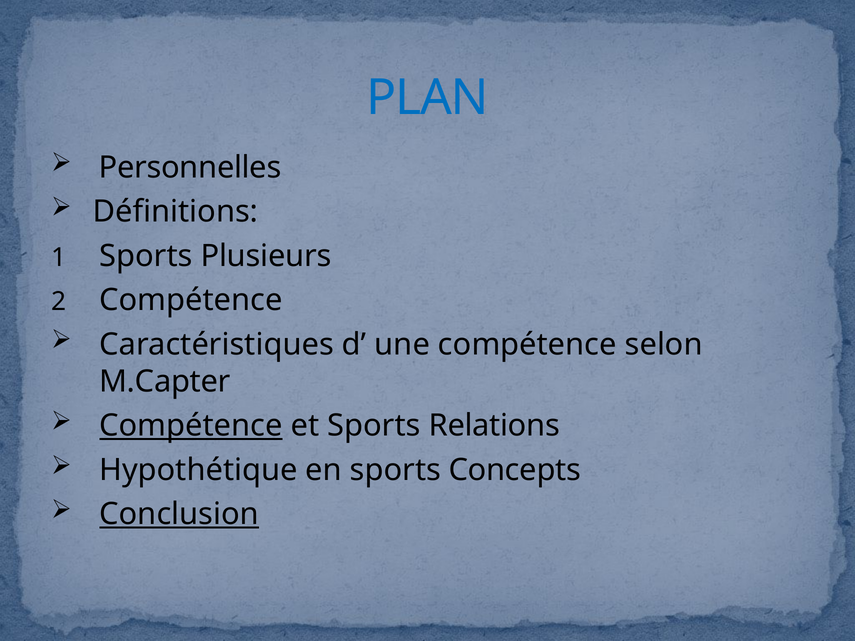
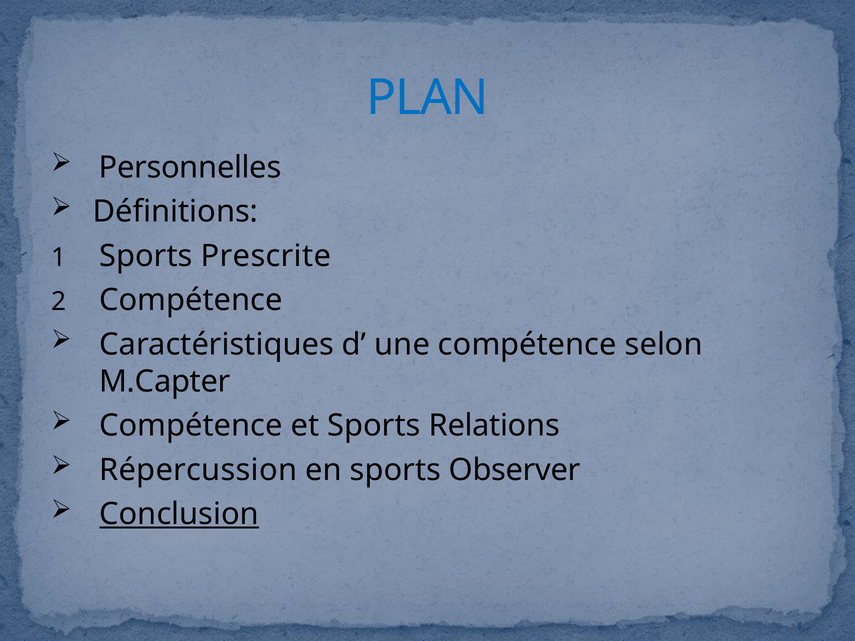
Plusieurs: Plusieurs -> Prescrite (266, 256)
Compétence underline: present -> none (191, 426)
Hypothétique: Hypothétique -> Répercussion (198, 470)
Concepts: Concepts -> Observer (515, 470)
